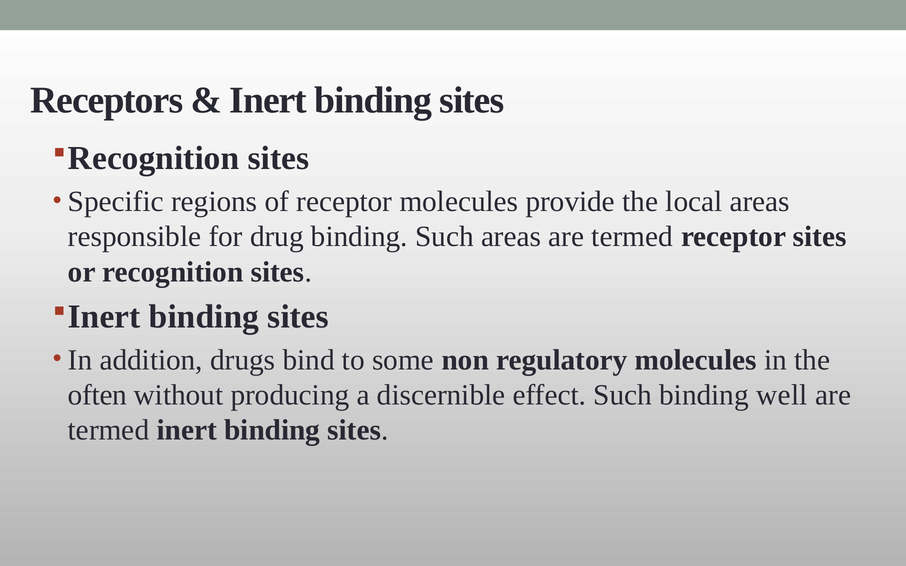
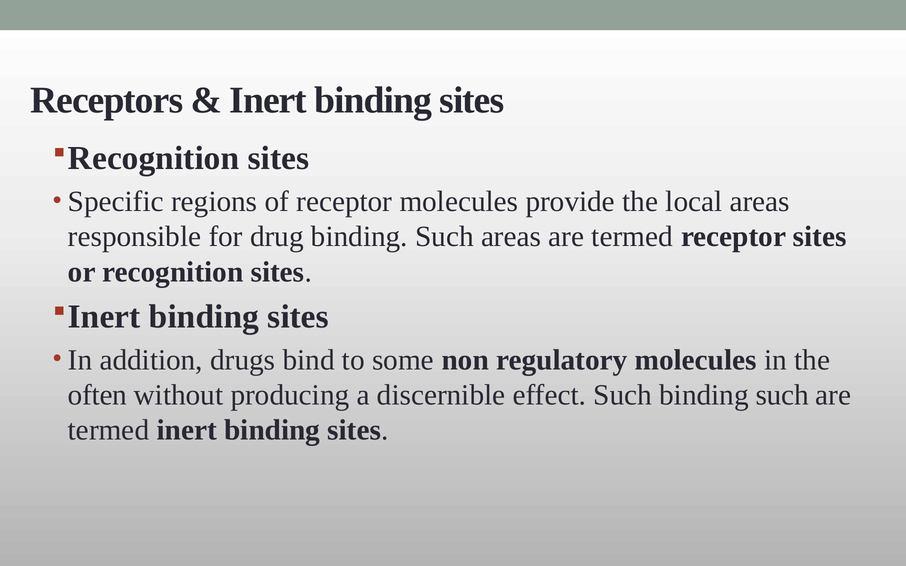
Such binding well: well -> such (782, 395)
